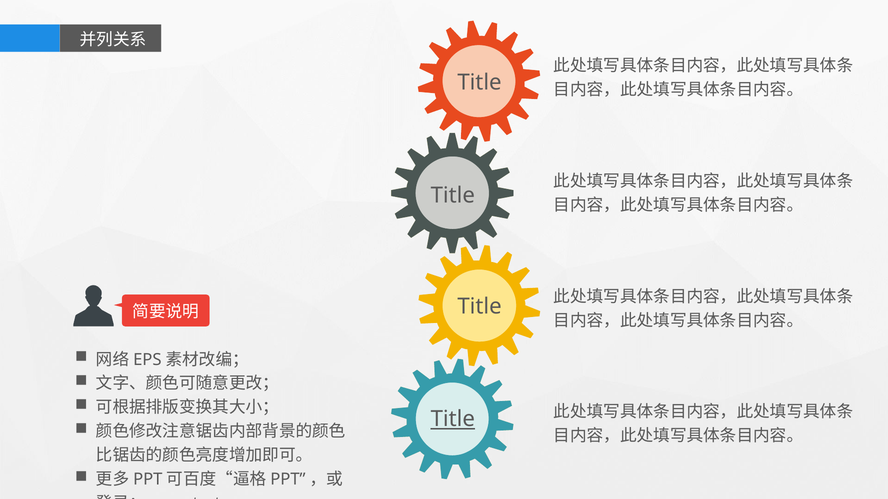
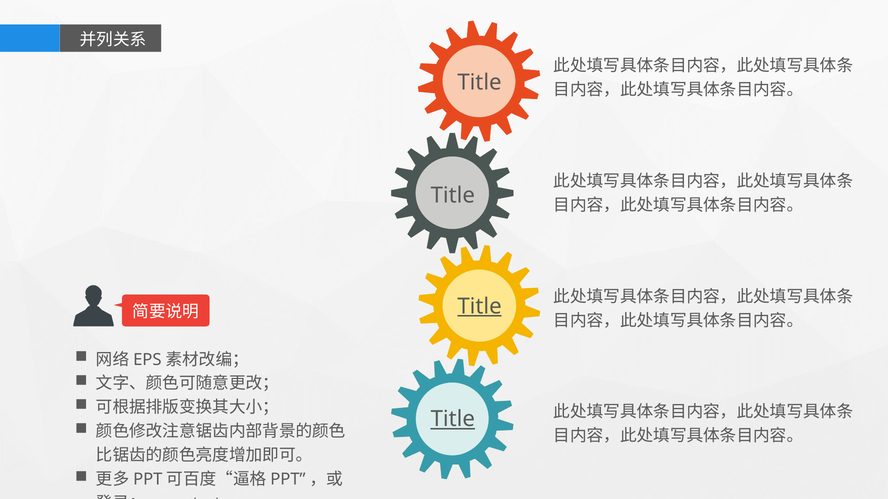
Title underline: none -> present (480, 307)
